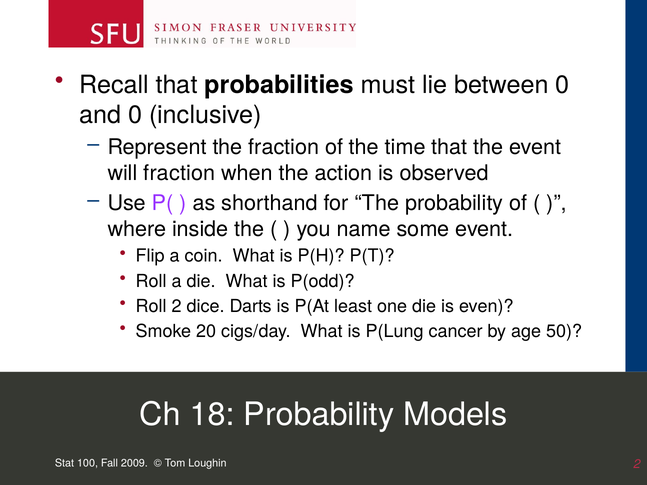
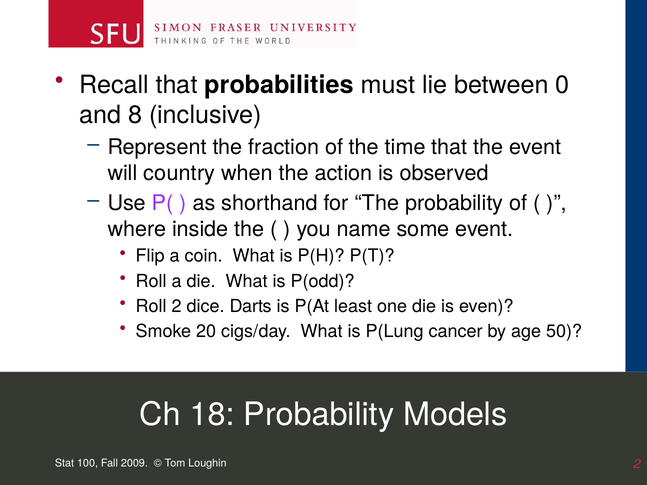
and 0: 0 -> 8 (135, 115)
will fraction: fraction -> country (179, 173)
